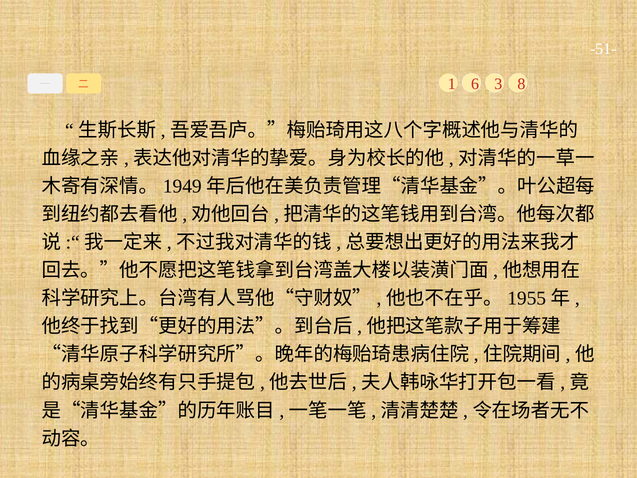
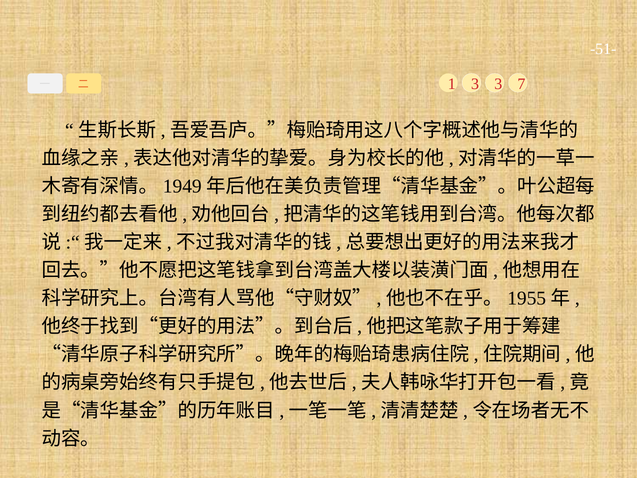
1 6: 6 -> 3 (475, 84)
8: 8 -> 7 (521, 84)
